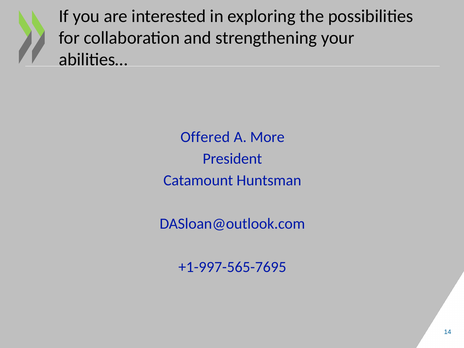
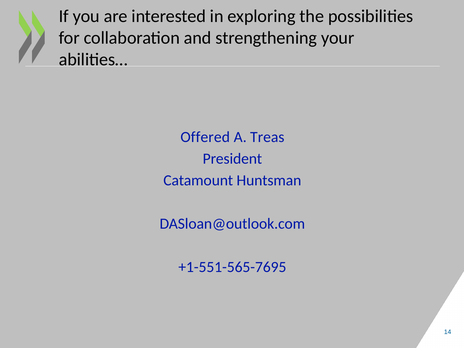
More: More -> Treas (267, 137)
+1-997-565-7695: +1-997-565-7695 -> +1-551-565-7695 (232, 267)
